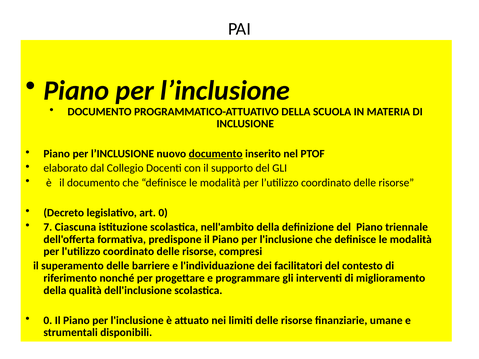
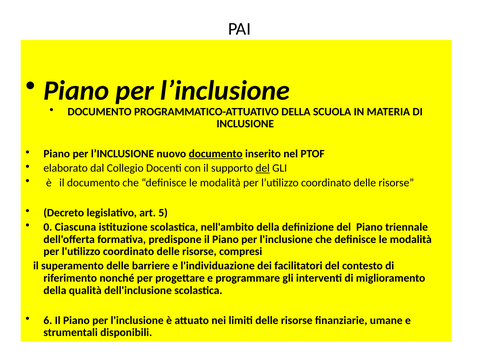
del underline: none -> present (263, 168)
art 0: 0 -> 5 (163, 213)
7: 7 -> 0 (48, 227)
0: 0 -> 6 (48, 321)
